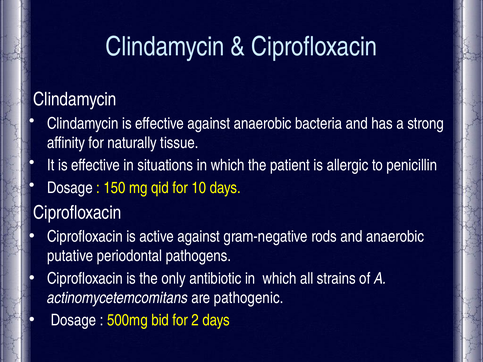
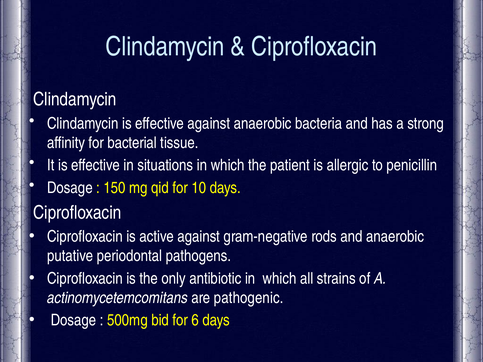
naturally: naturally -> bacterial (132, 143)
2: 2 -> 6 (195, 320)
